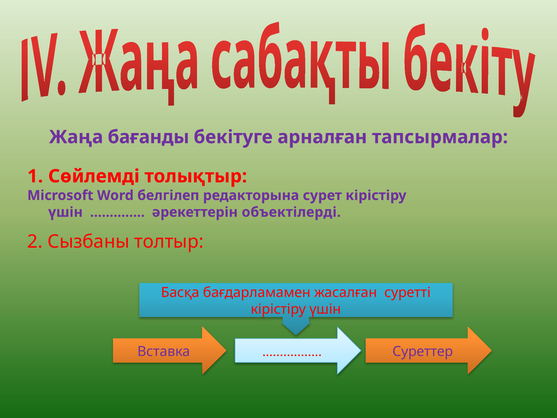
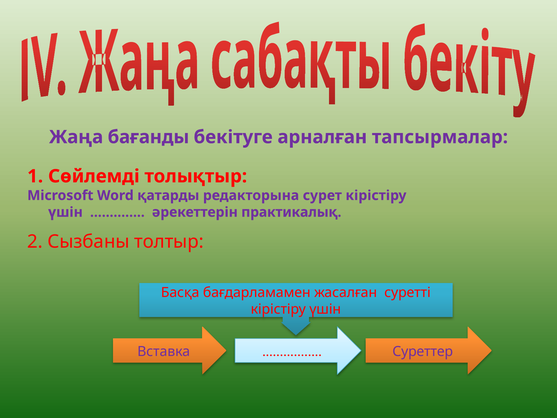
белгілеп: белгілеп -> қатарды (168, 195)
объектілерді: объектілерді -> практикалық (291, 212)
